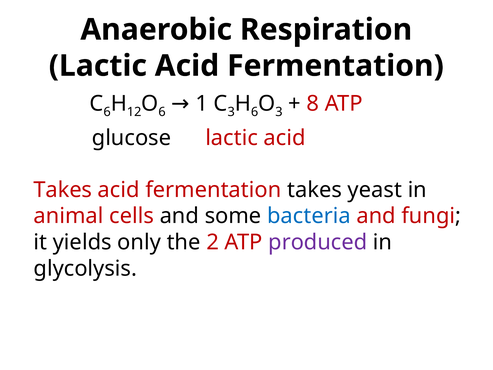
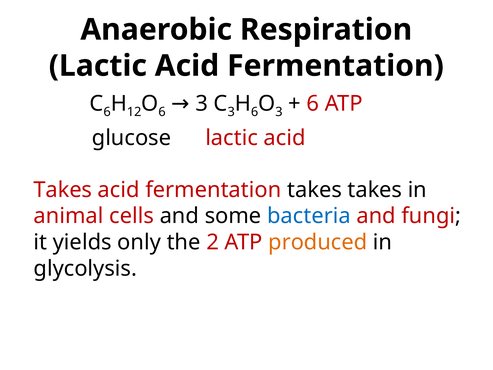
8: 8 -> 6 (313, 103)
1: 1 -> 3 (202, 103)
takes yeast: yeast -> takes (375, 190)
produced colour: purple -> orange (318, 242)
